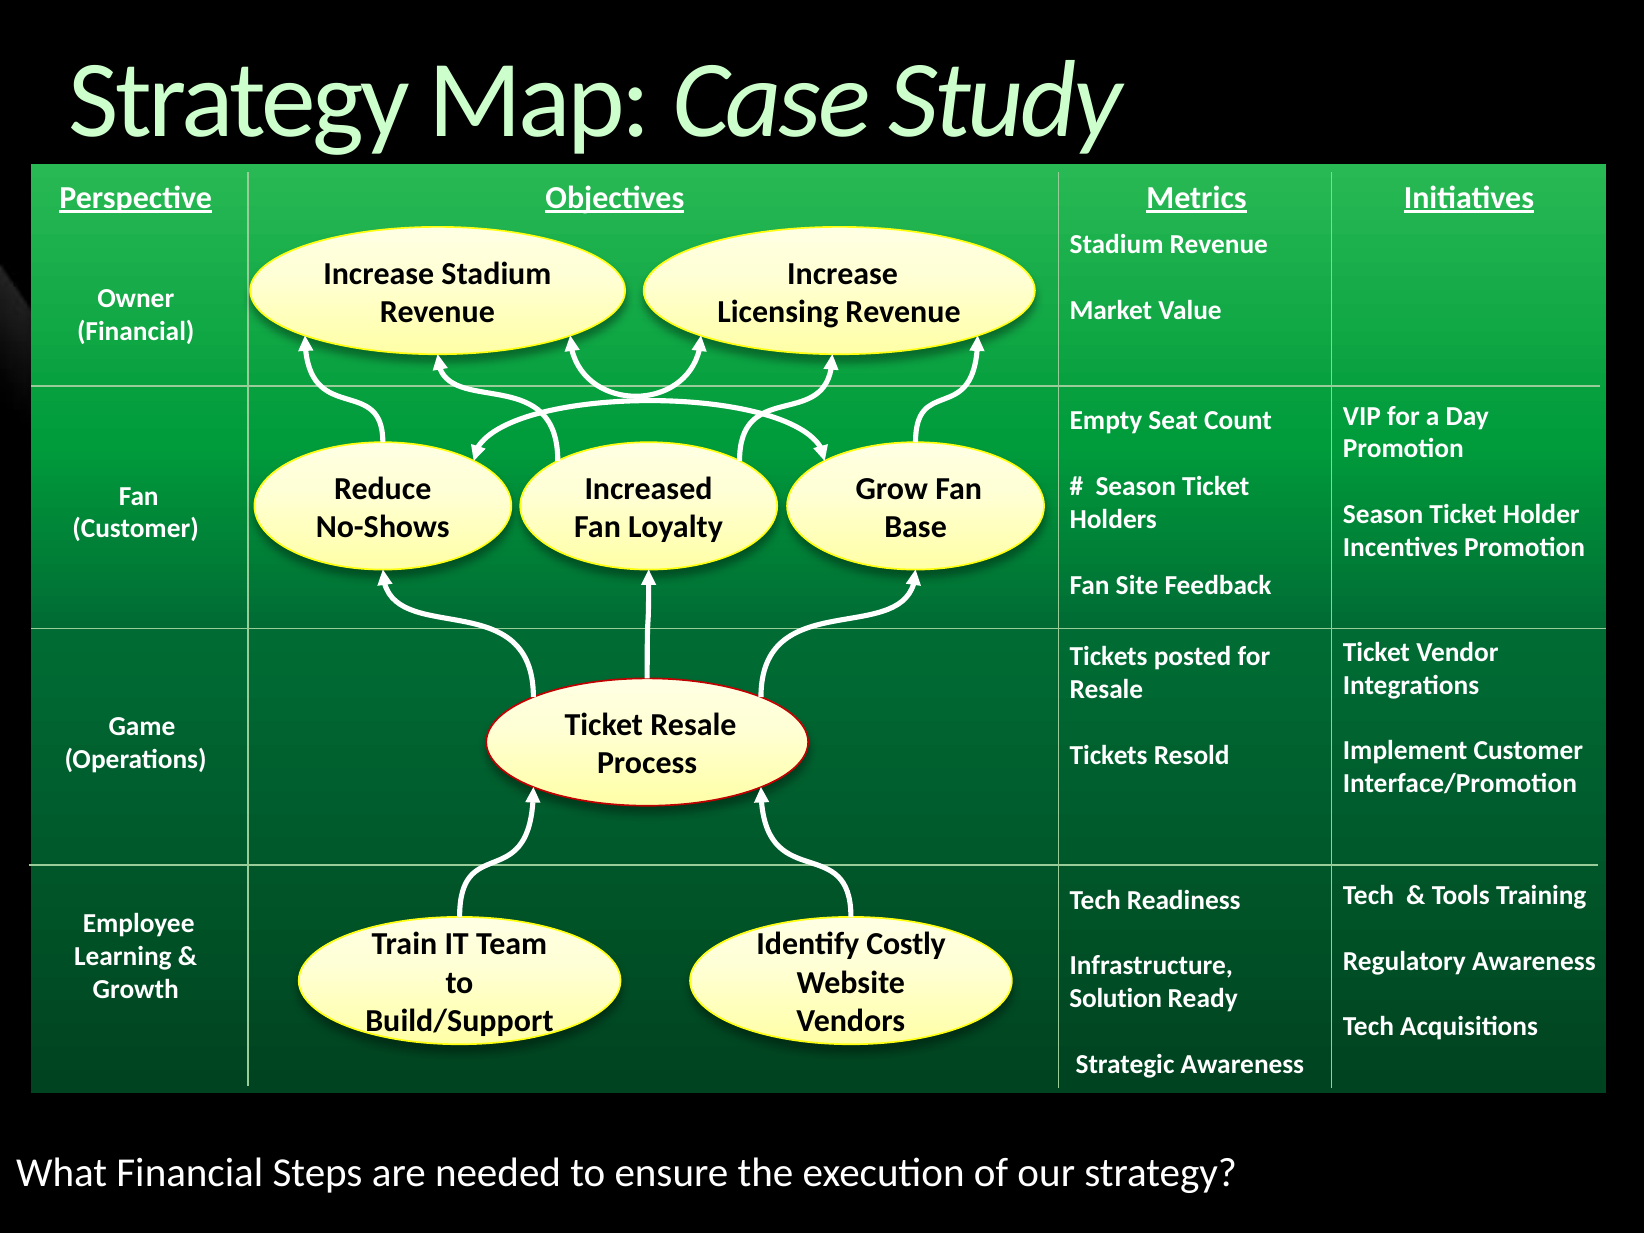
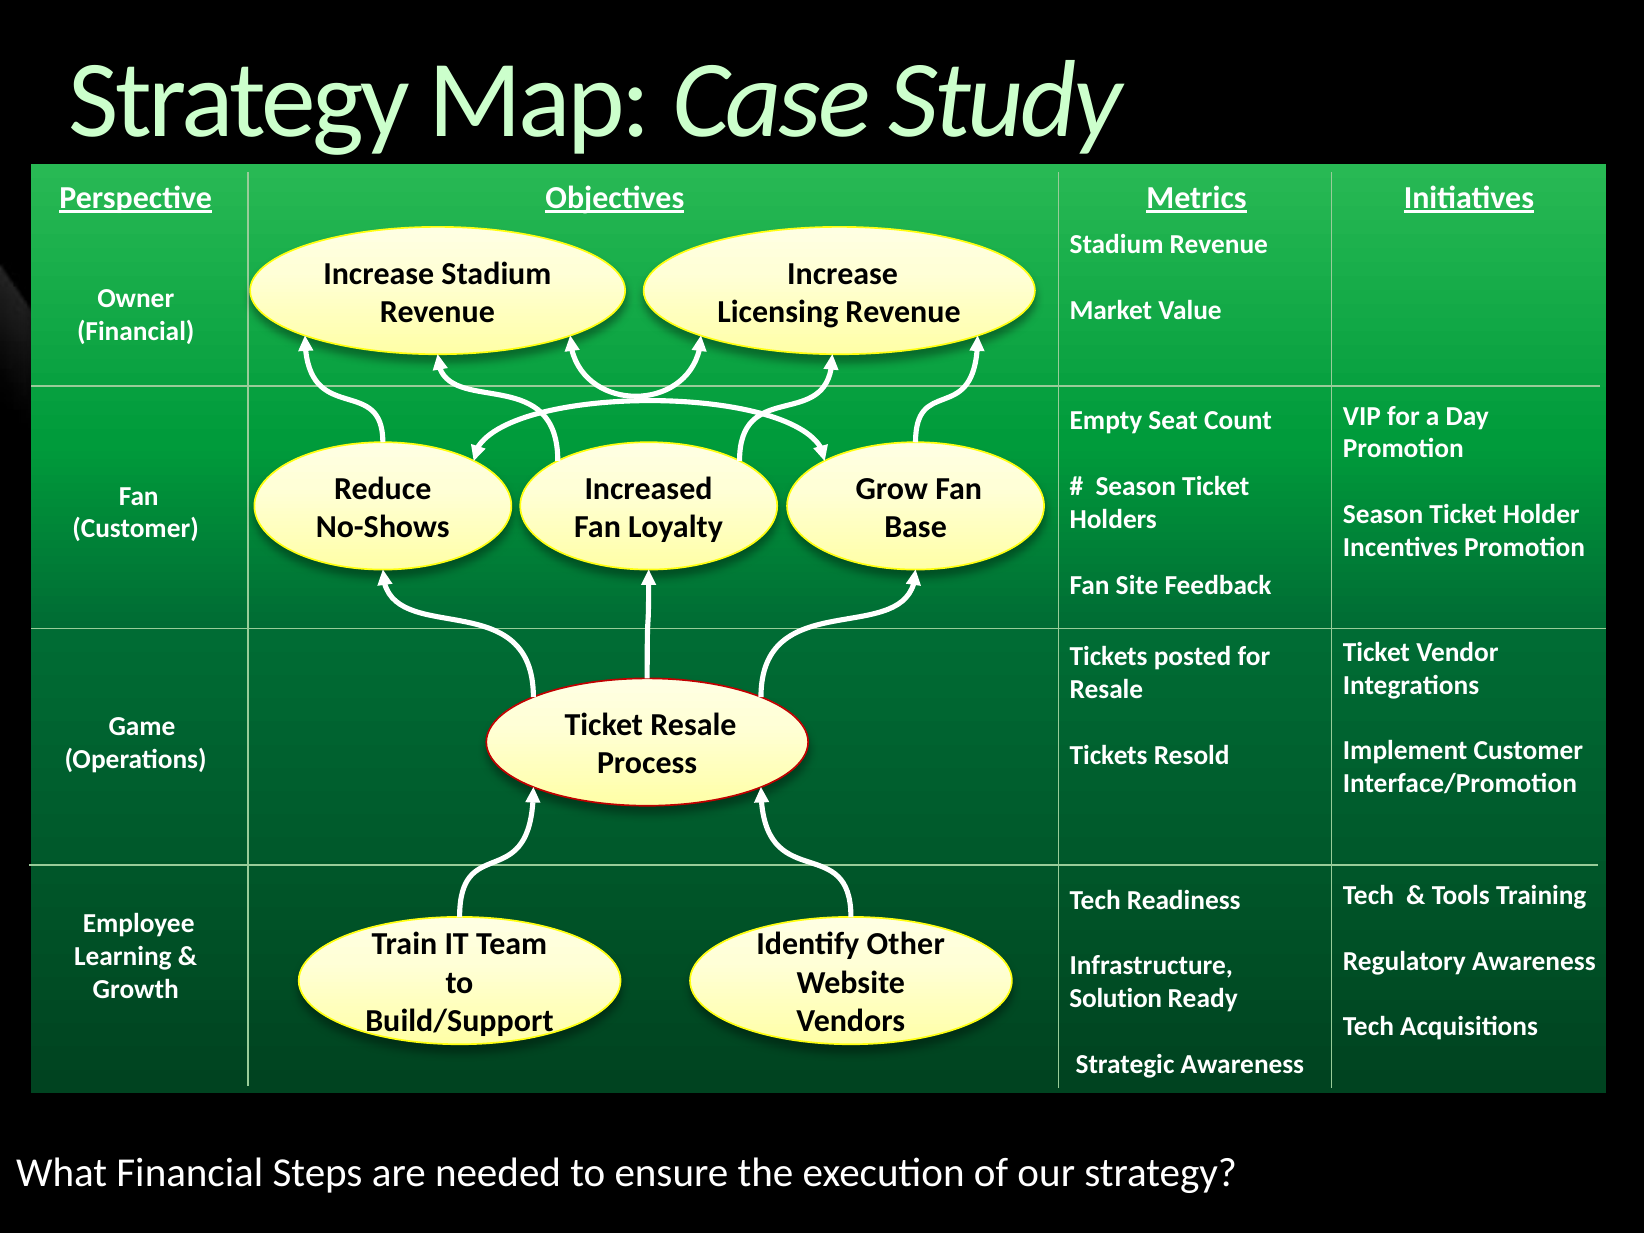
Costly: Costly -> Other (906, 944)
